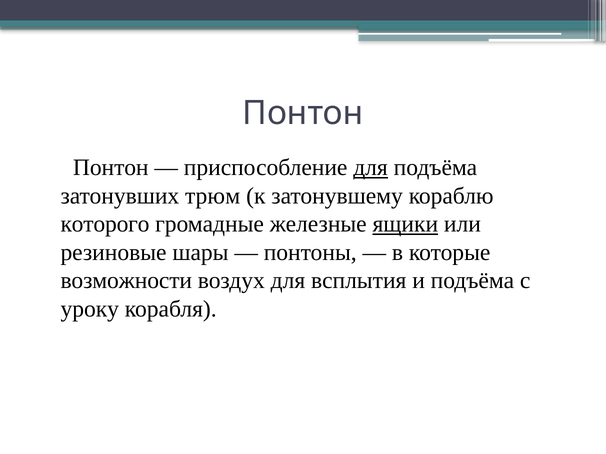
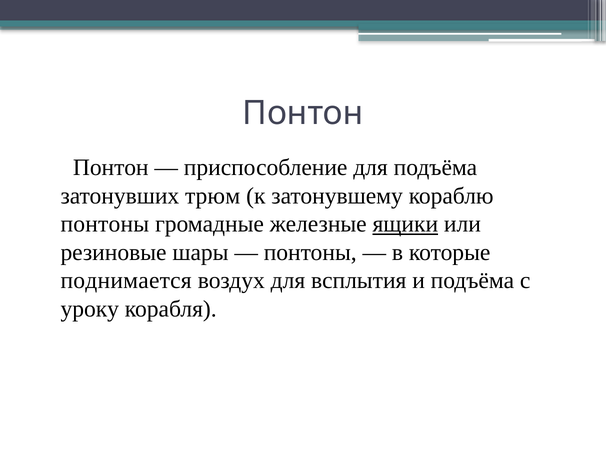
для underline: present -> none (371, 168)
которого: которого -> понтоны (105, 224)
возможности: возможности -> поднимается (126, 281)
